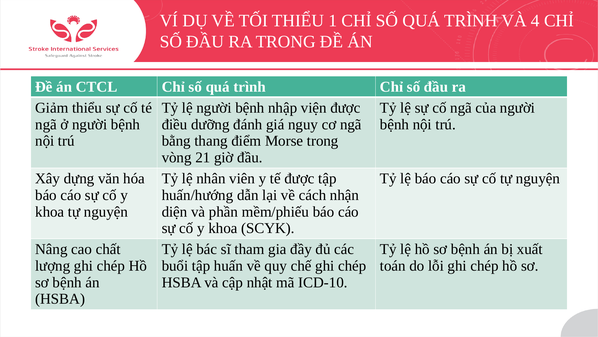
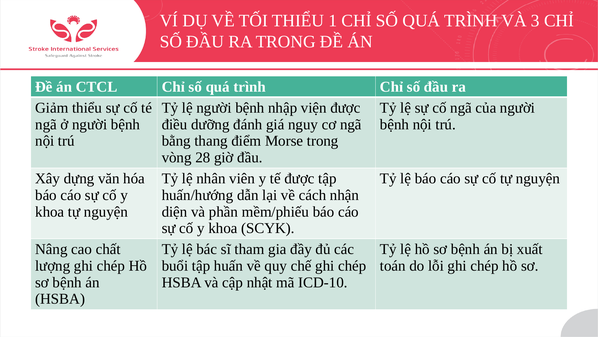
4: 4 -> 3 (535, 21)
21: 21 -> 28 (203, 157)
